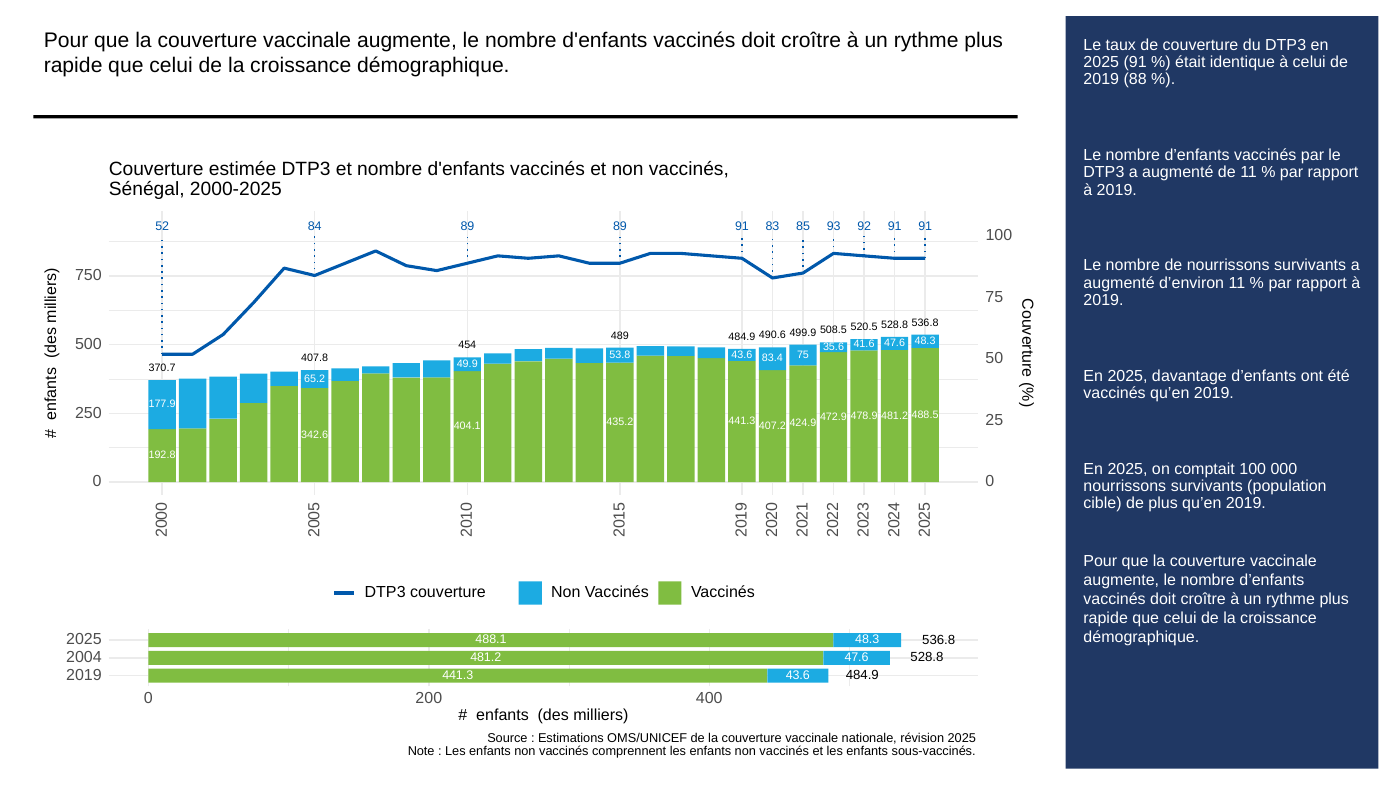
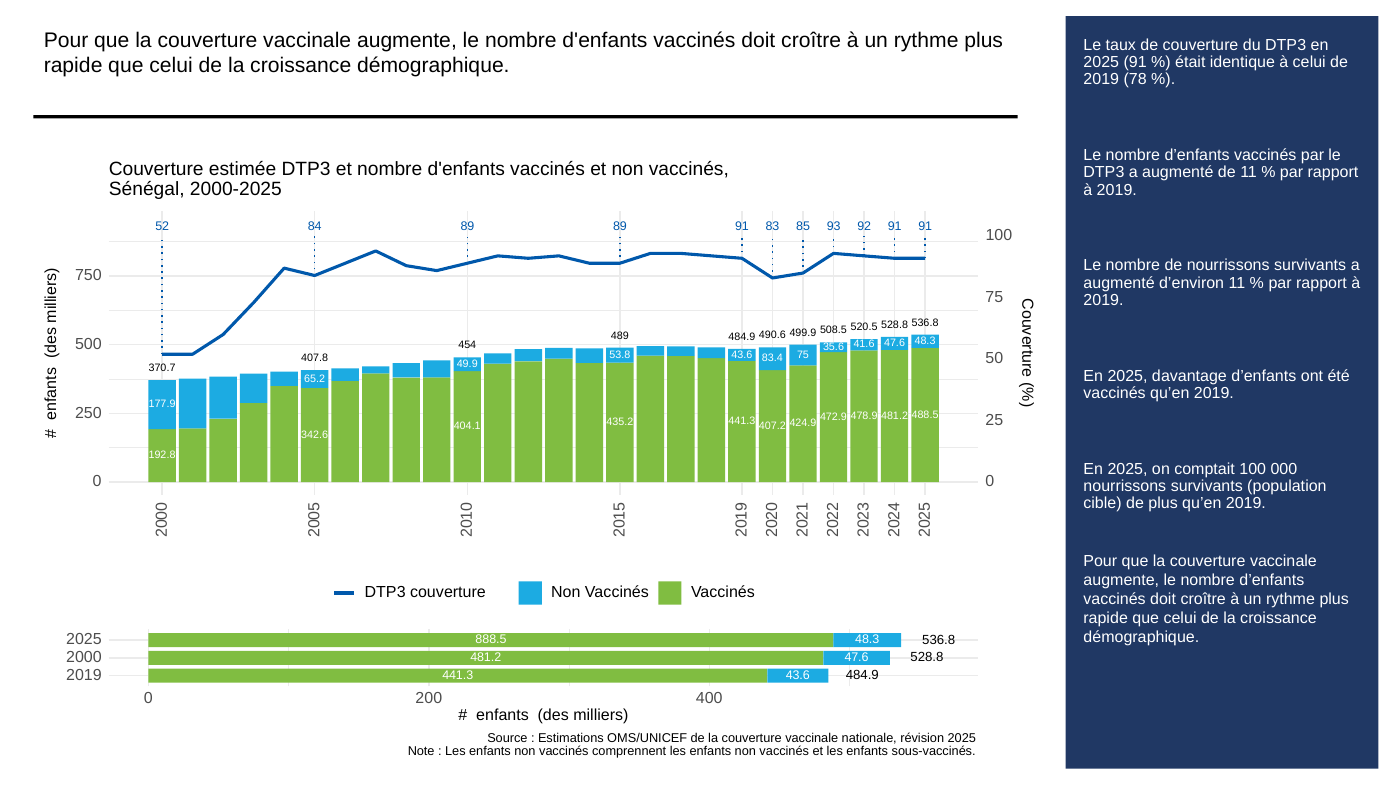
88: 88 -> 78 (1135, 80)
488.1: 488.1 -> 888.5 (491, 640)
2004: 2004 -> 2000 (84, 657)
